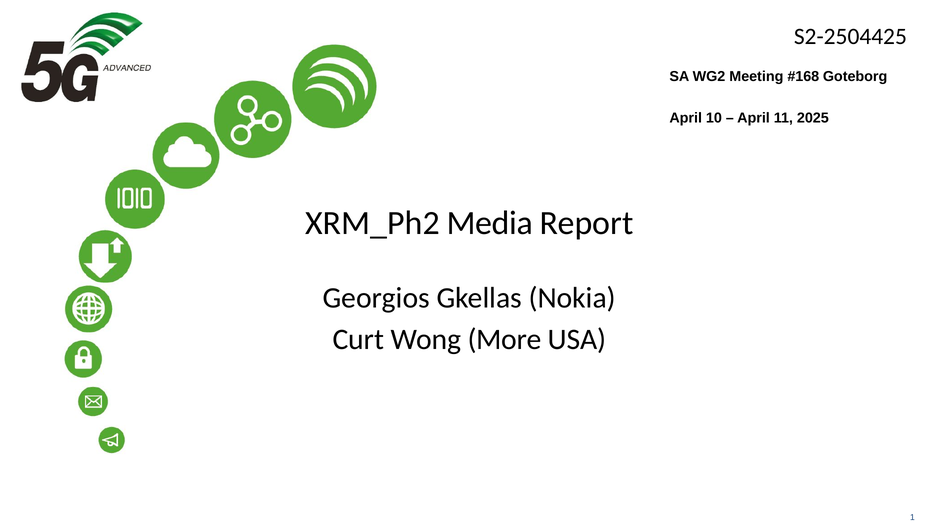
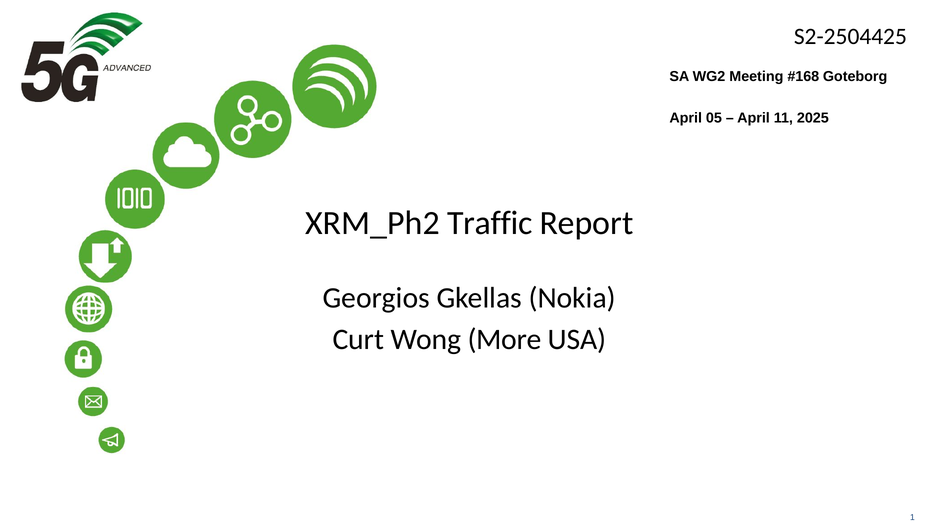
10: 10 -> 05 (714, 118)
Media: Media -> Traffic (490, 223)
